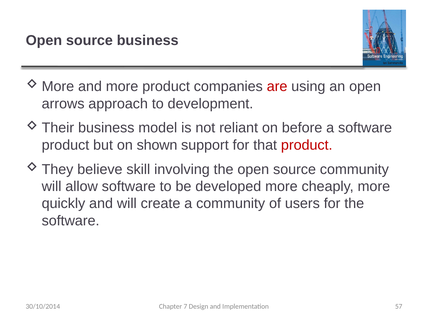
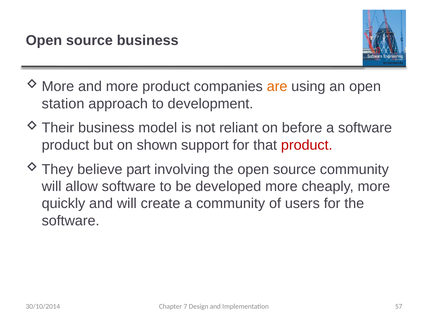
are colour: red -> orange (277, 87)
arrows: arrows -> station (63, 104)
skill: skill -> part (138, 169)
